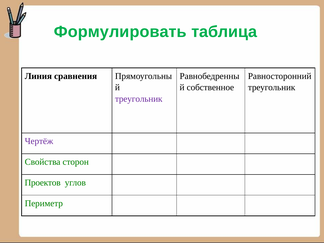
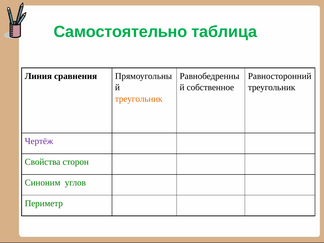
Формулировать: Формулировать -> Самостоятельно (120, 32)
треугольник colour: purple -> orange (139, 99)
Проектов: Проектов -> Синоним (43, 183)
